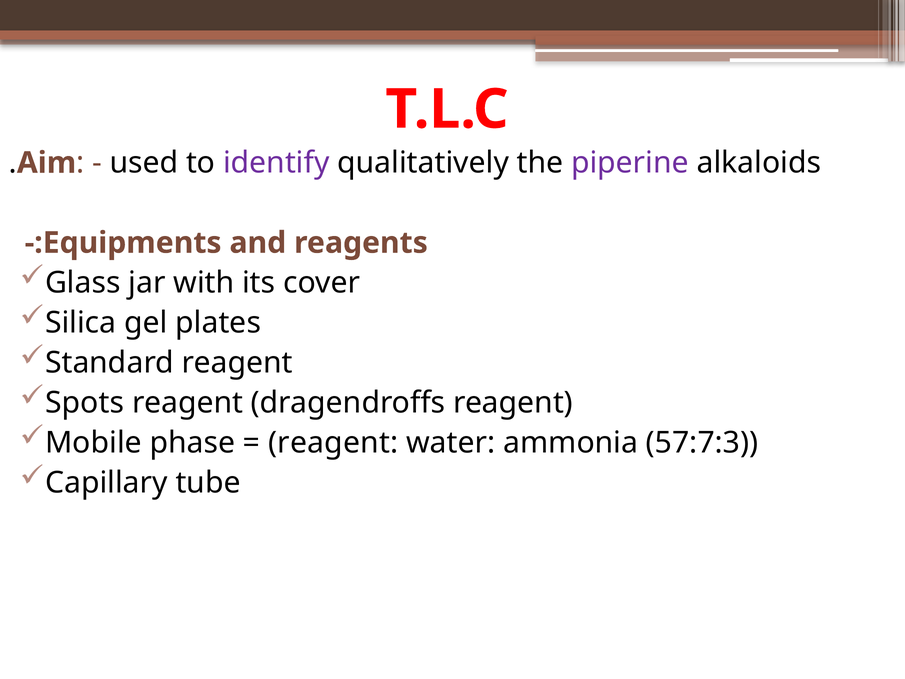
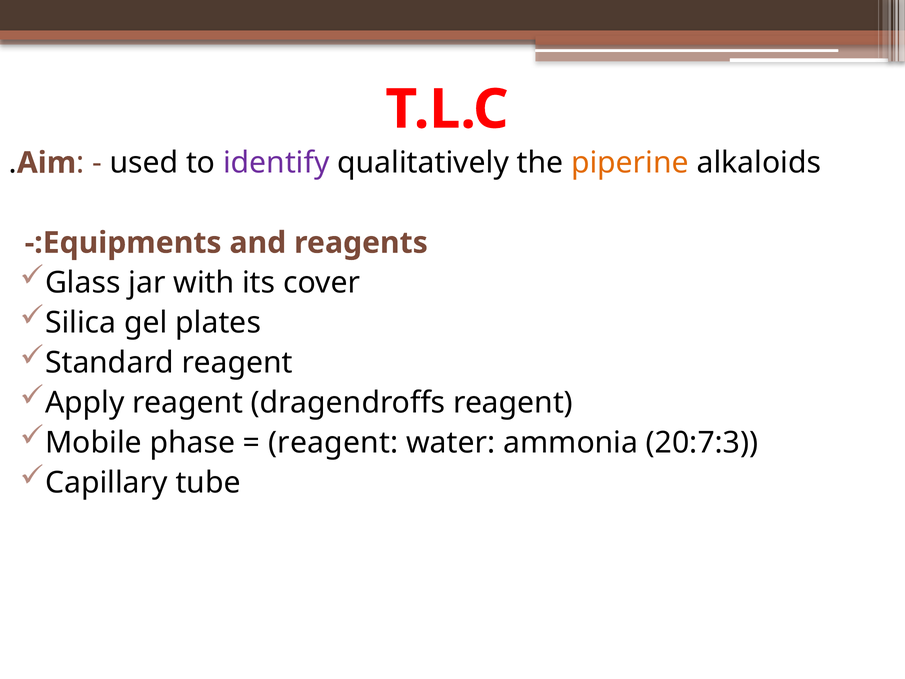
piperine colour: purple -> orange (630, 163)
Spots: Spots -> Apply (85, 403)
57:7:3: 57:7:3 -> 20:7:3 (702, 443)
